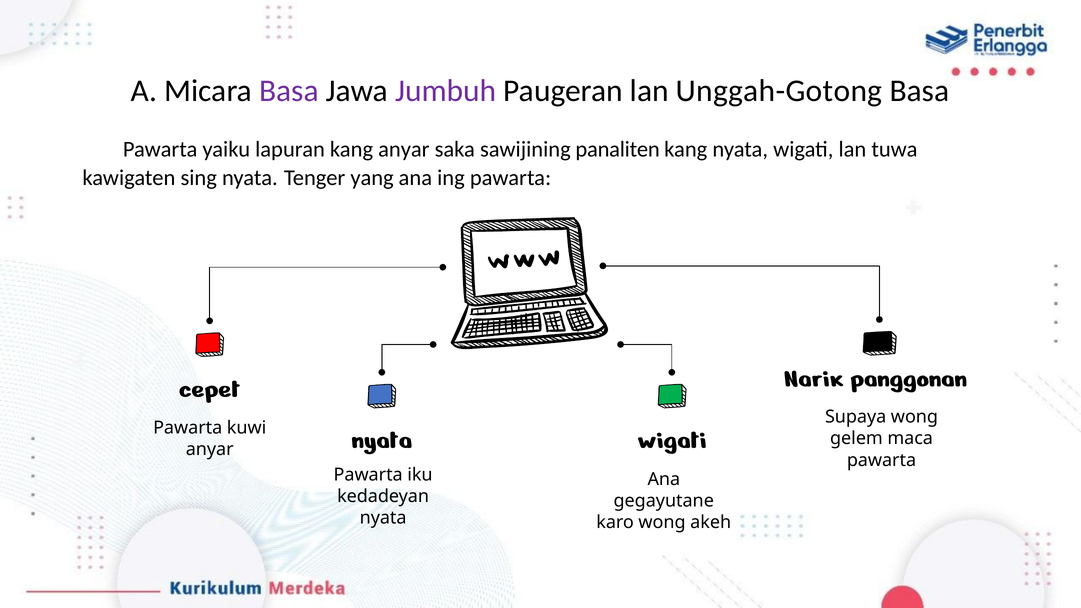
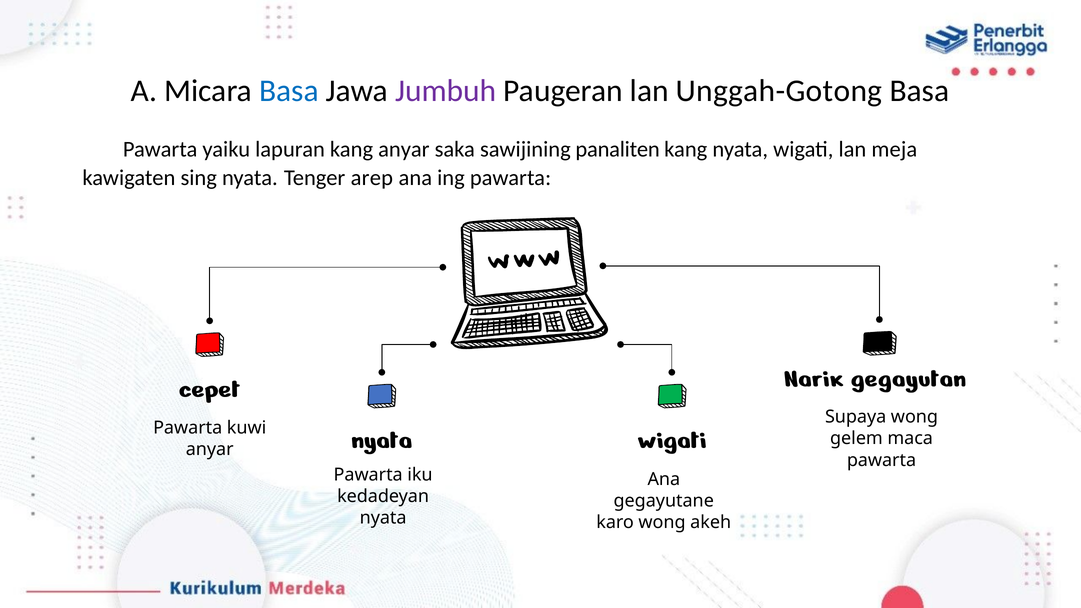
Basa colour: purple -> blue (289, 91)
tuwa: tuwa -> meja (894, 149)
yang: yang -> arep (372, 178)
panggonan: panggonan -> gegayutan (909, 378)
